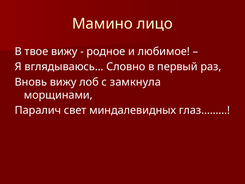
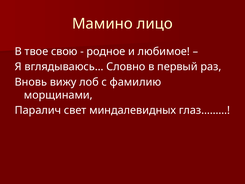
твое вижу: вижу -> свою (64, 51)
замкнула: замкнула -> фамилию (135, 82)
